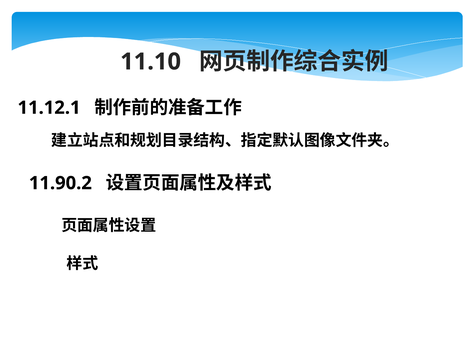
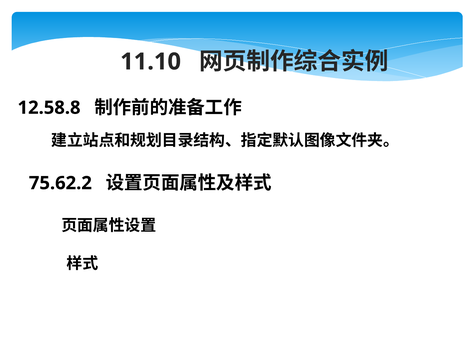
11.12.1: 11.12.1 -> 12.58.8 (49, 108)
11.90.2: 11.90.2 -> 75.62.2 (60, 183)
